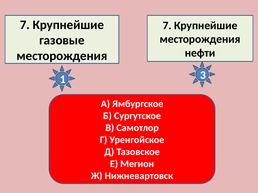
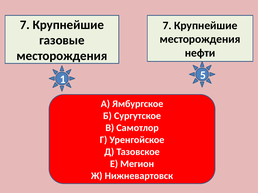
3: 3 -> 5 (203, 75)
